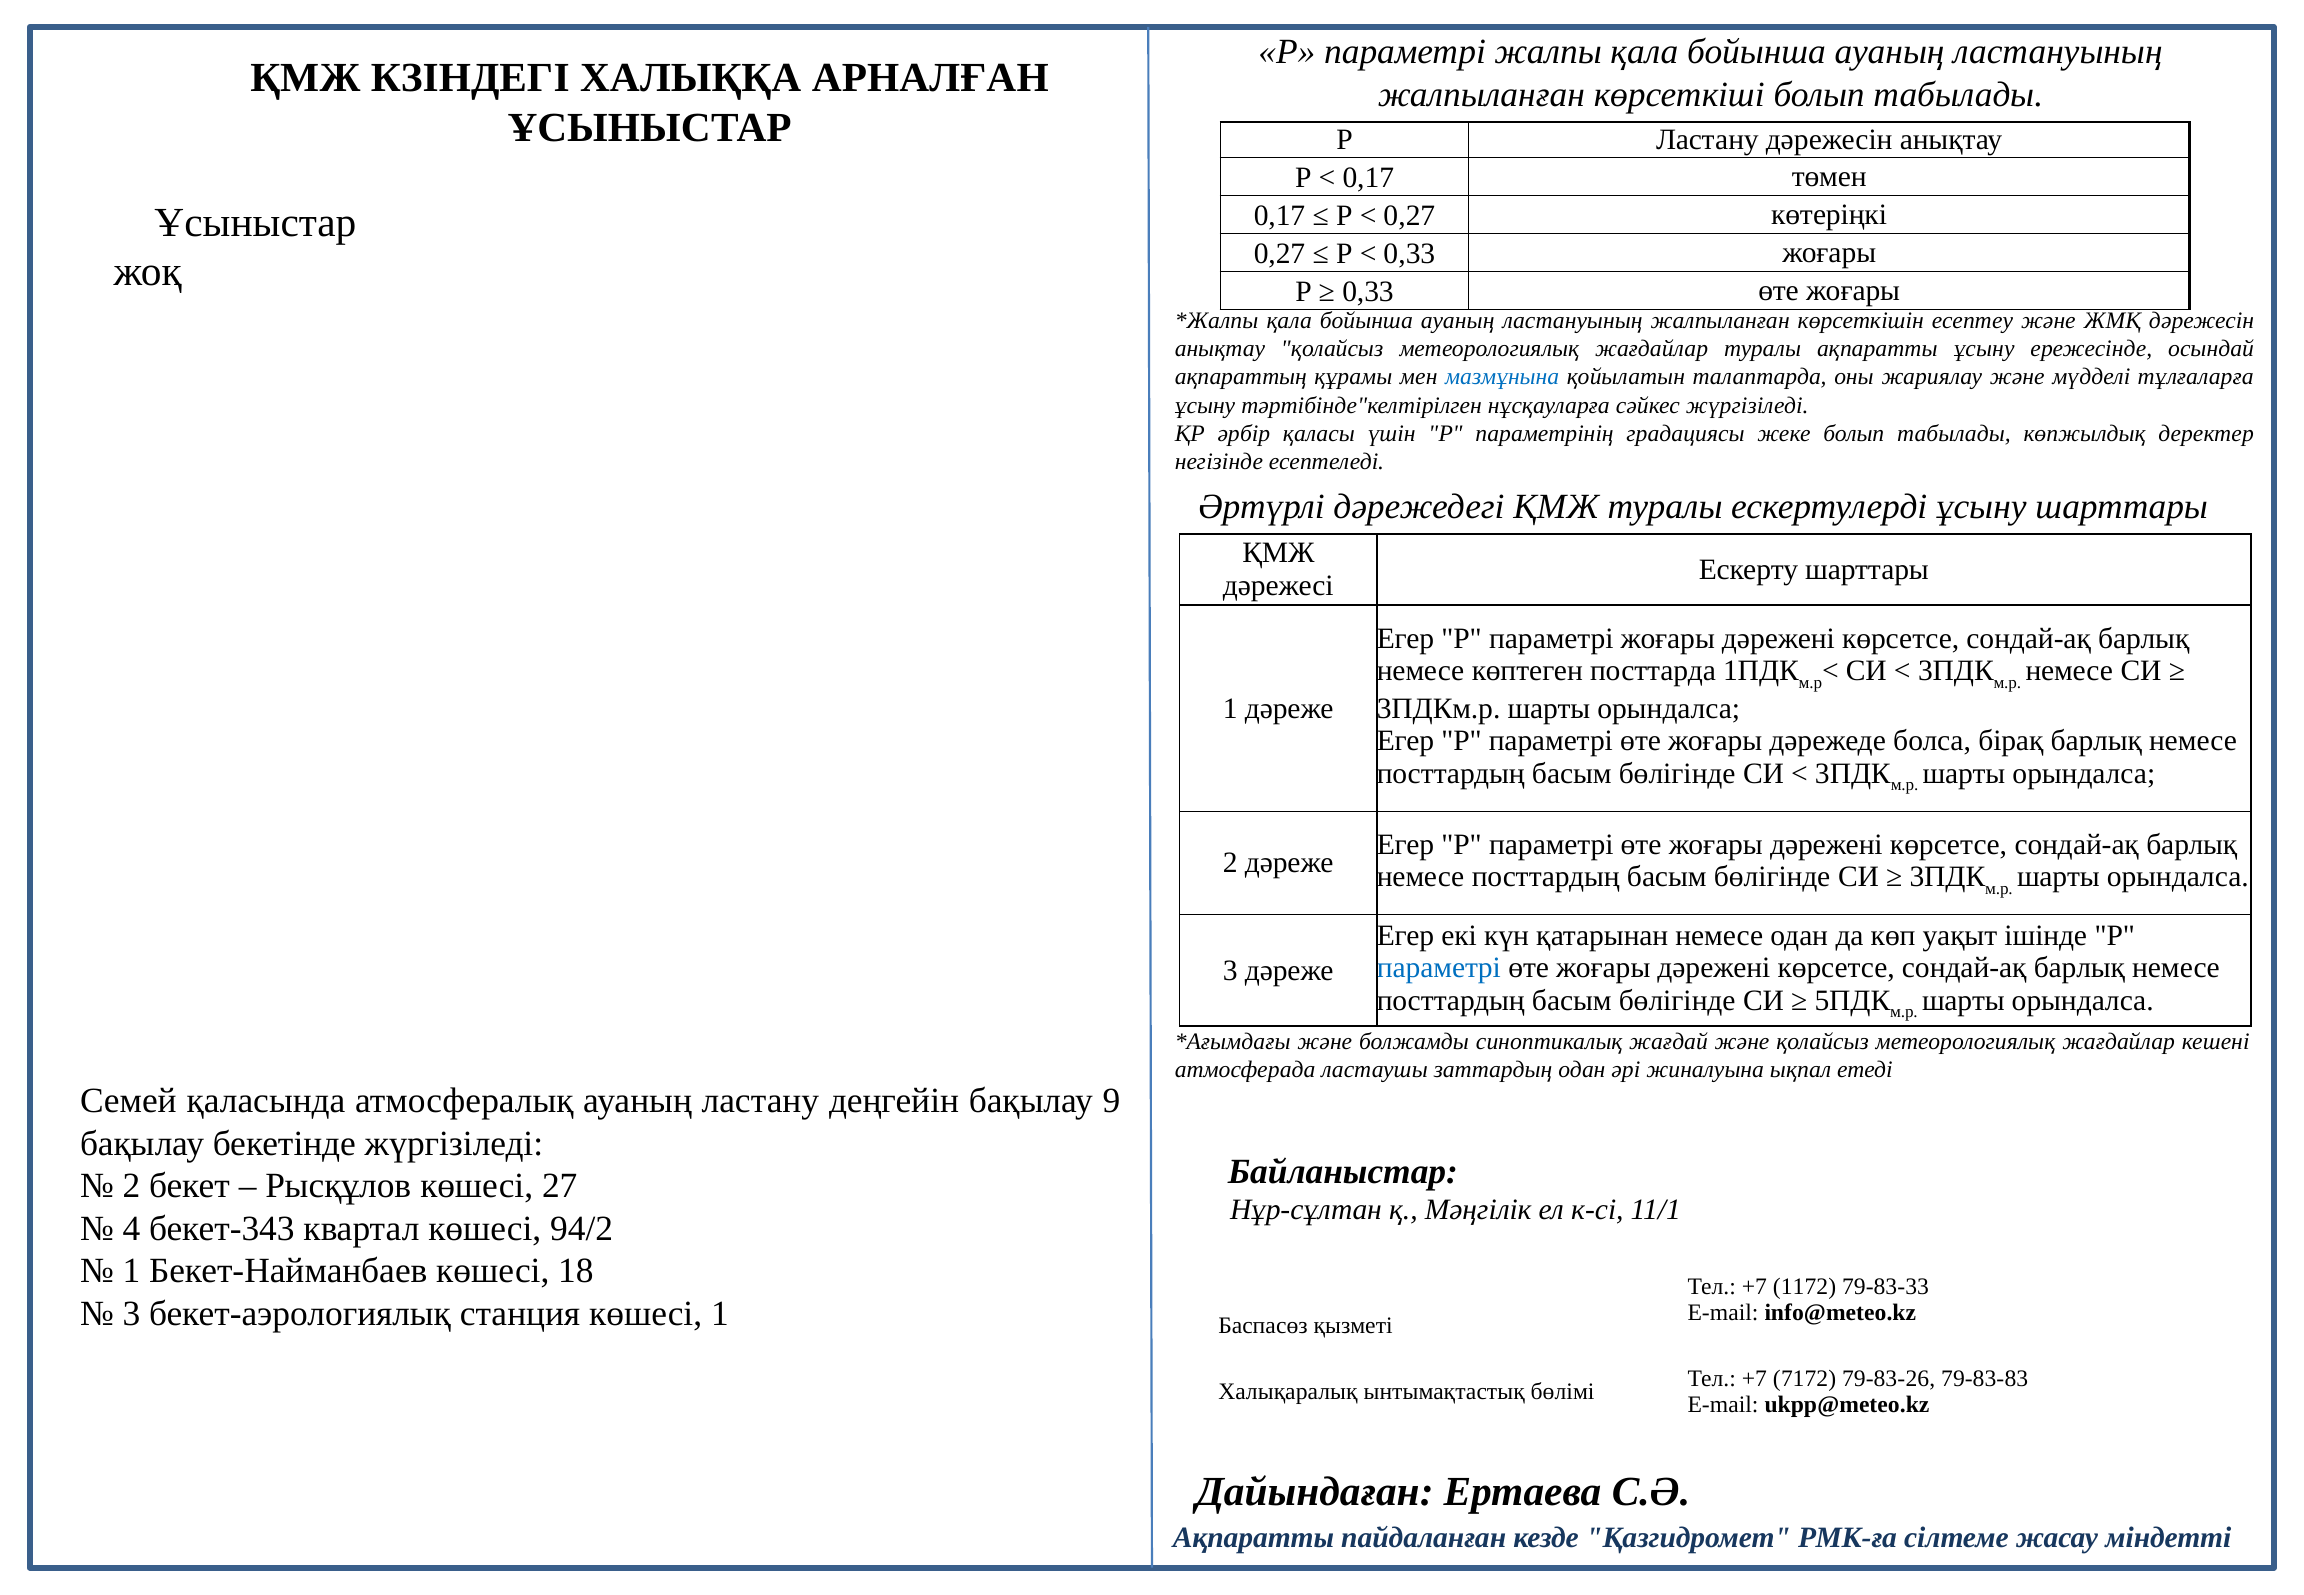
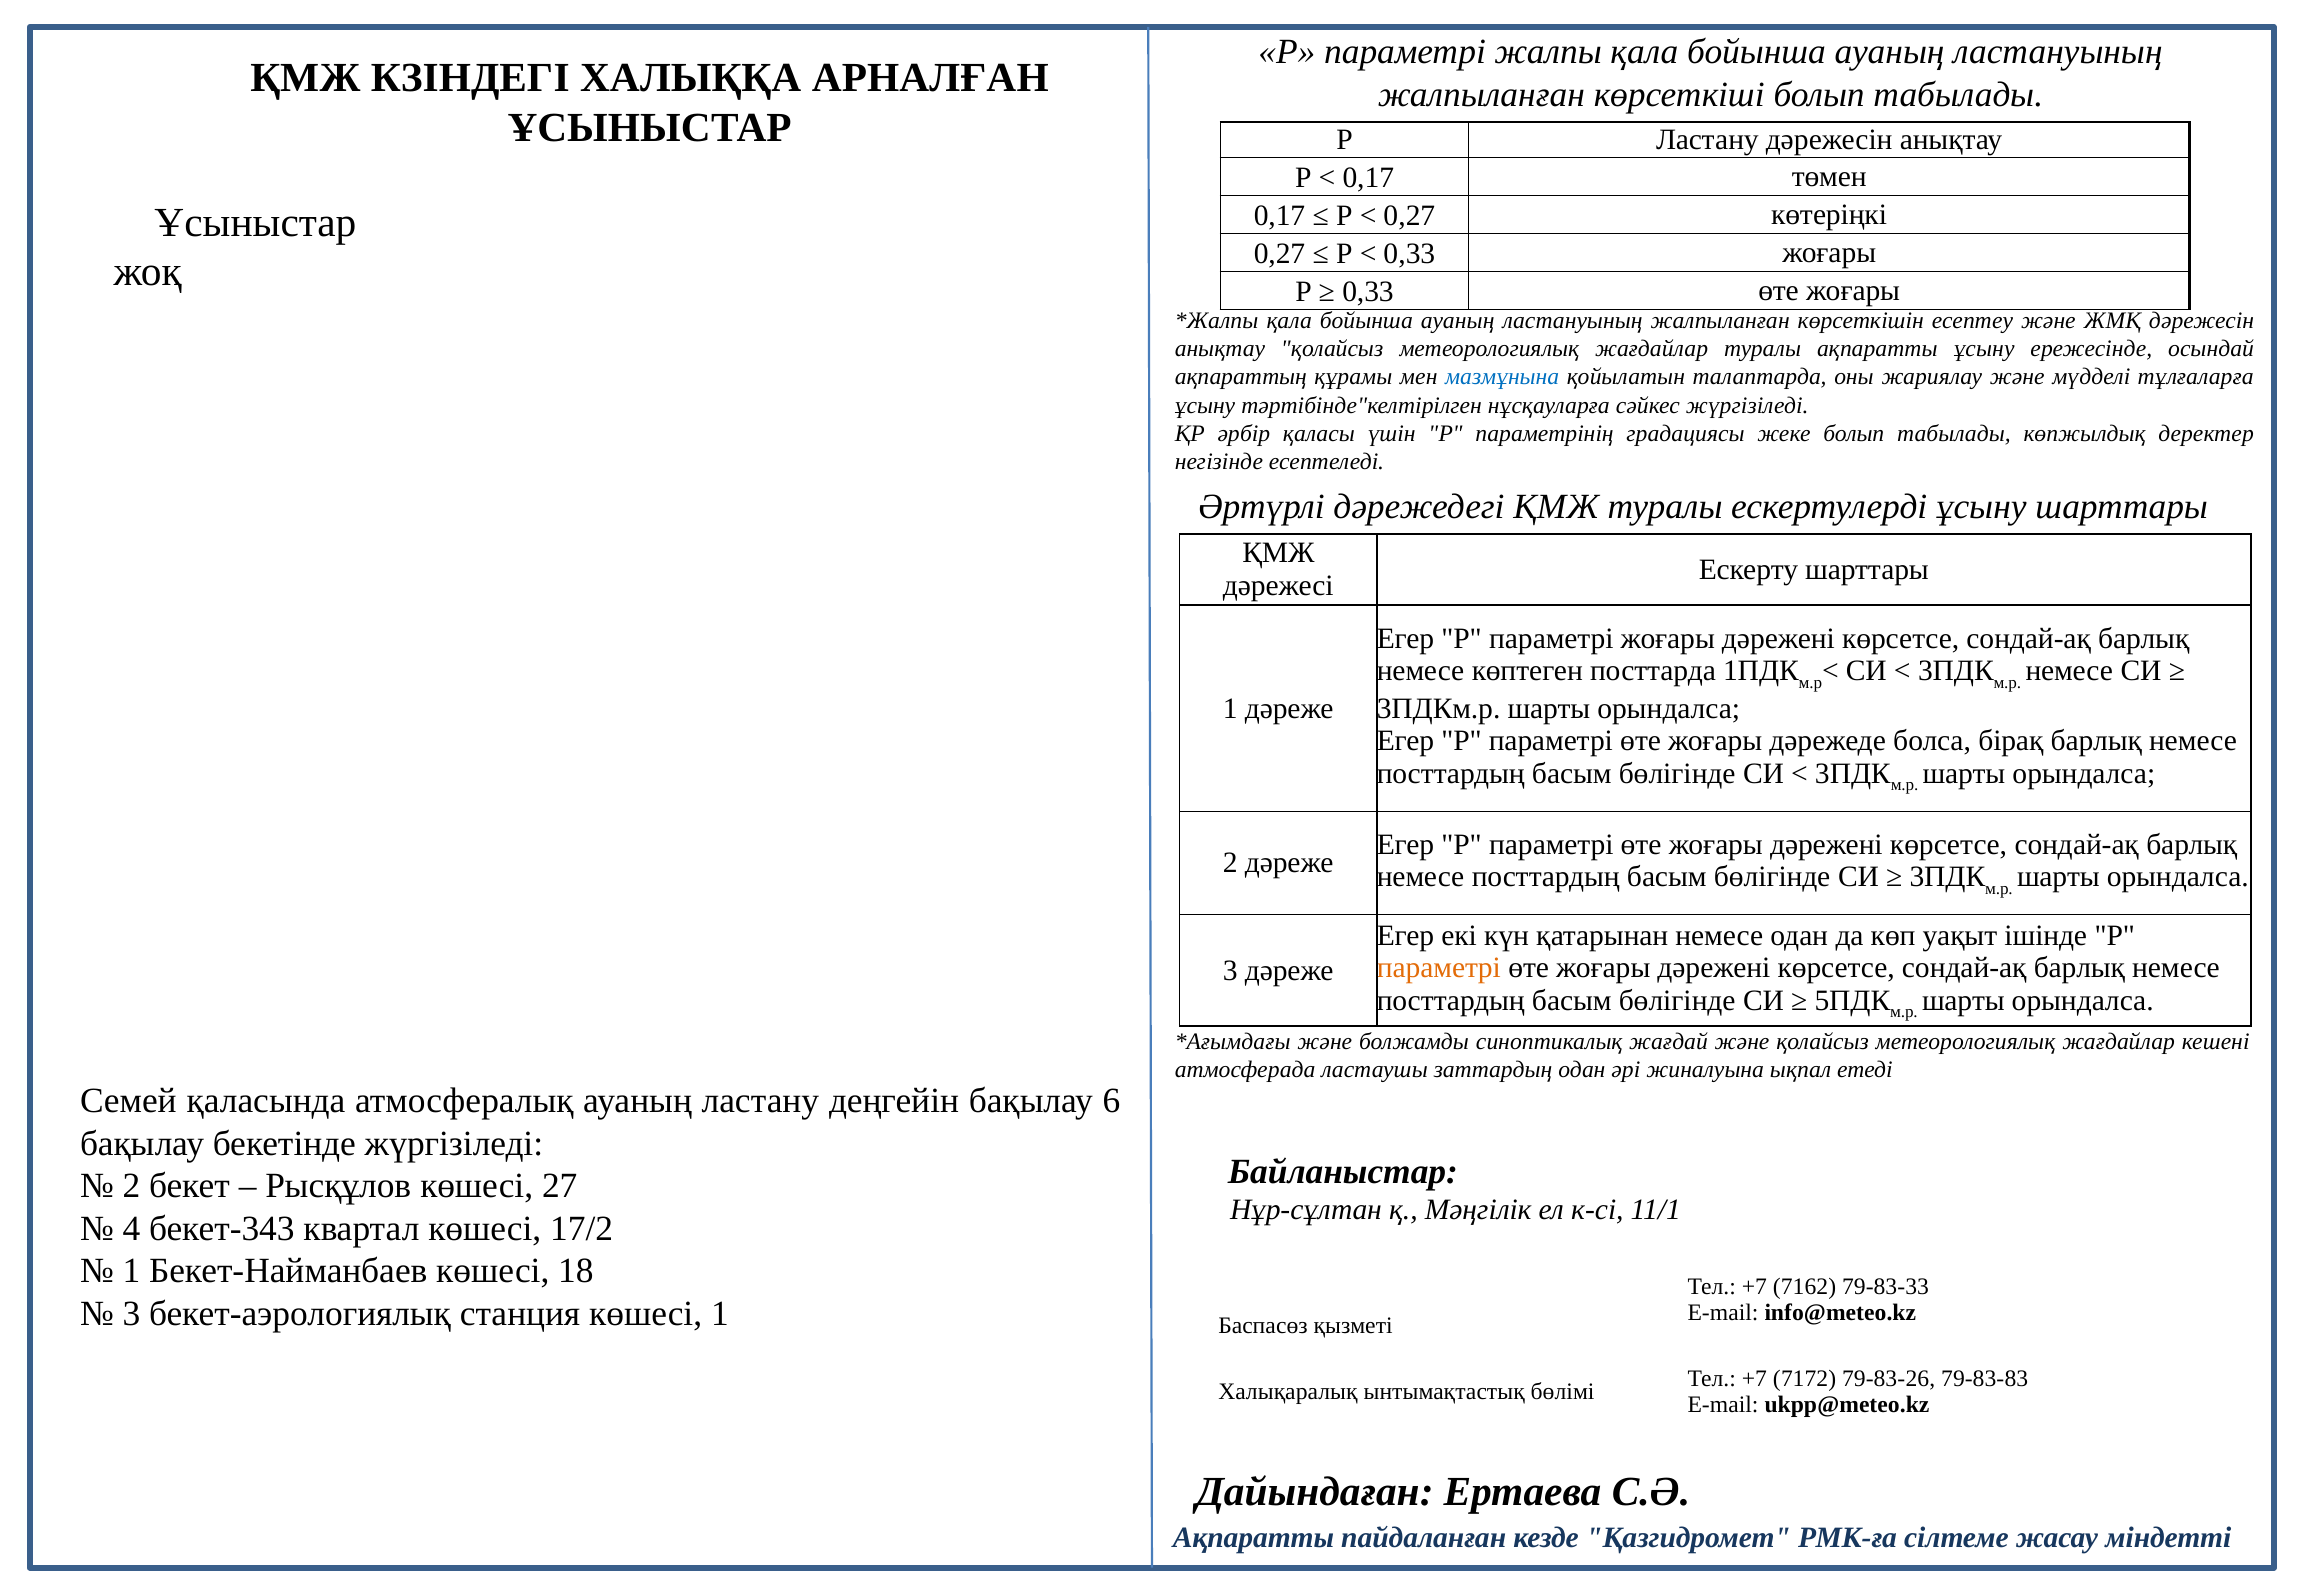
параметрі colour: blue -> orange (1439, 968)
9: 9 -> 6 (1111, 1101)
94/2: 94/2 -> 17/2 (582, 1229)
1172: 1172 -> 7162 (1805, 1287)
